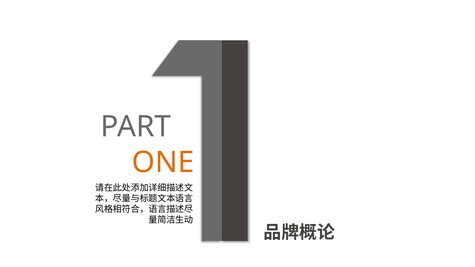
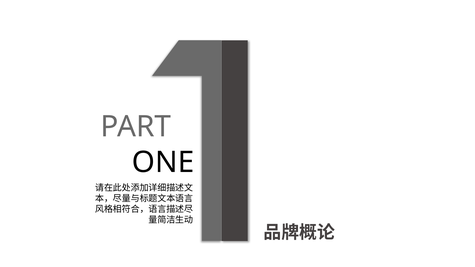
ONE colour: orange -> black (163, 162)
